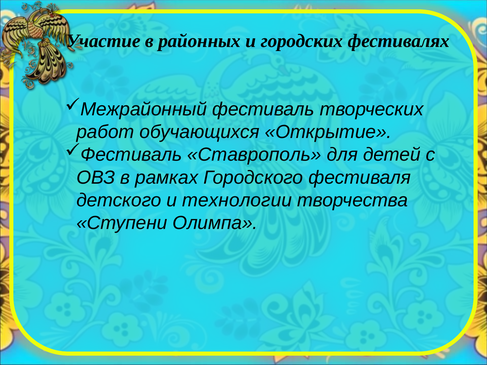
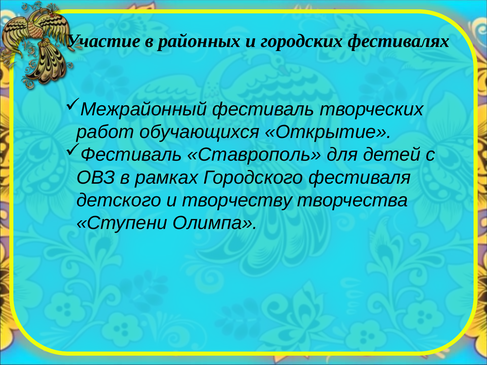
технологии: технологии -> творчеству (237, 200)
